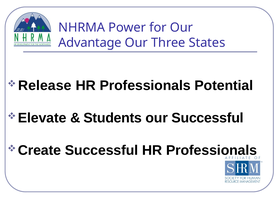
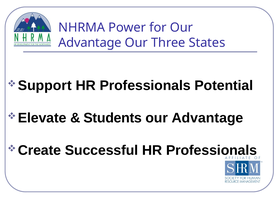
Release: Release -> Support (45, 86)
Successful: Successful -> Advantage (207, 118)
